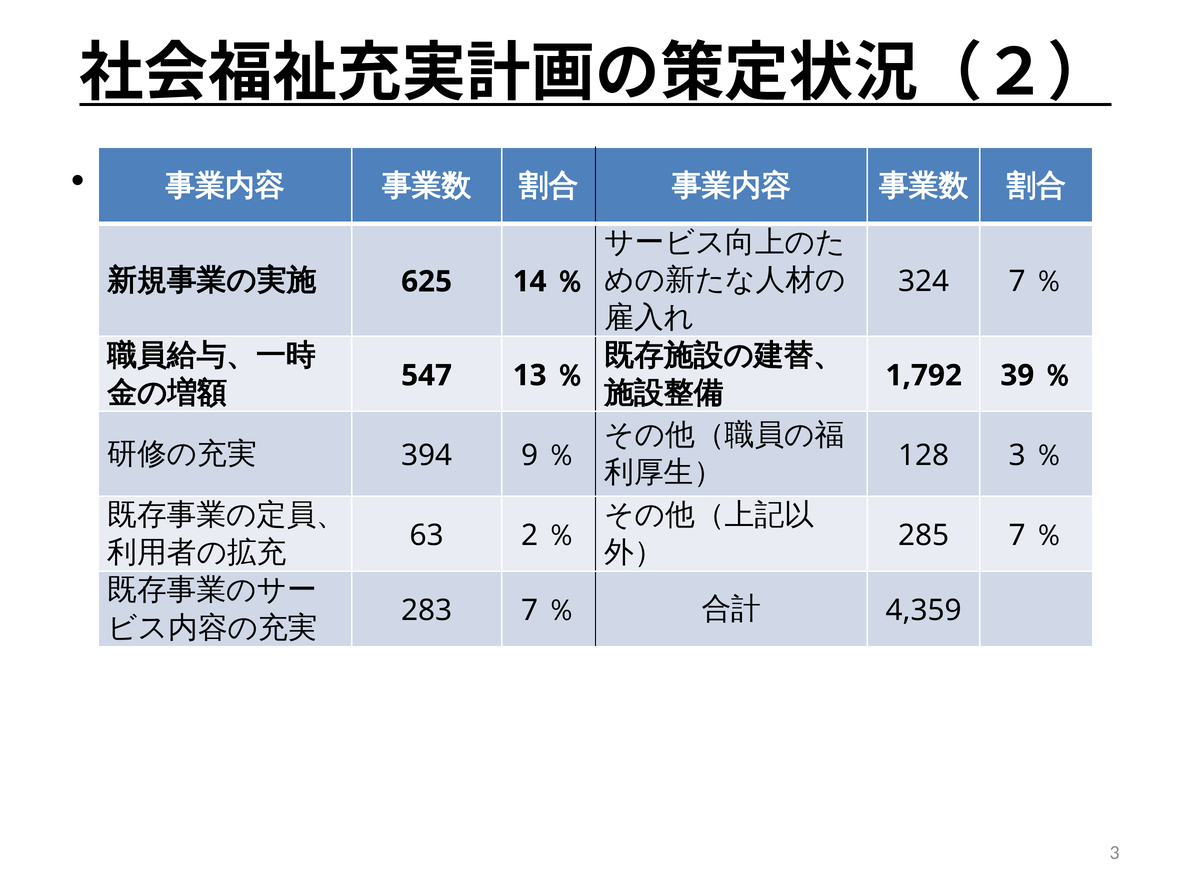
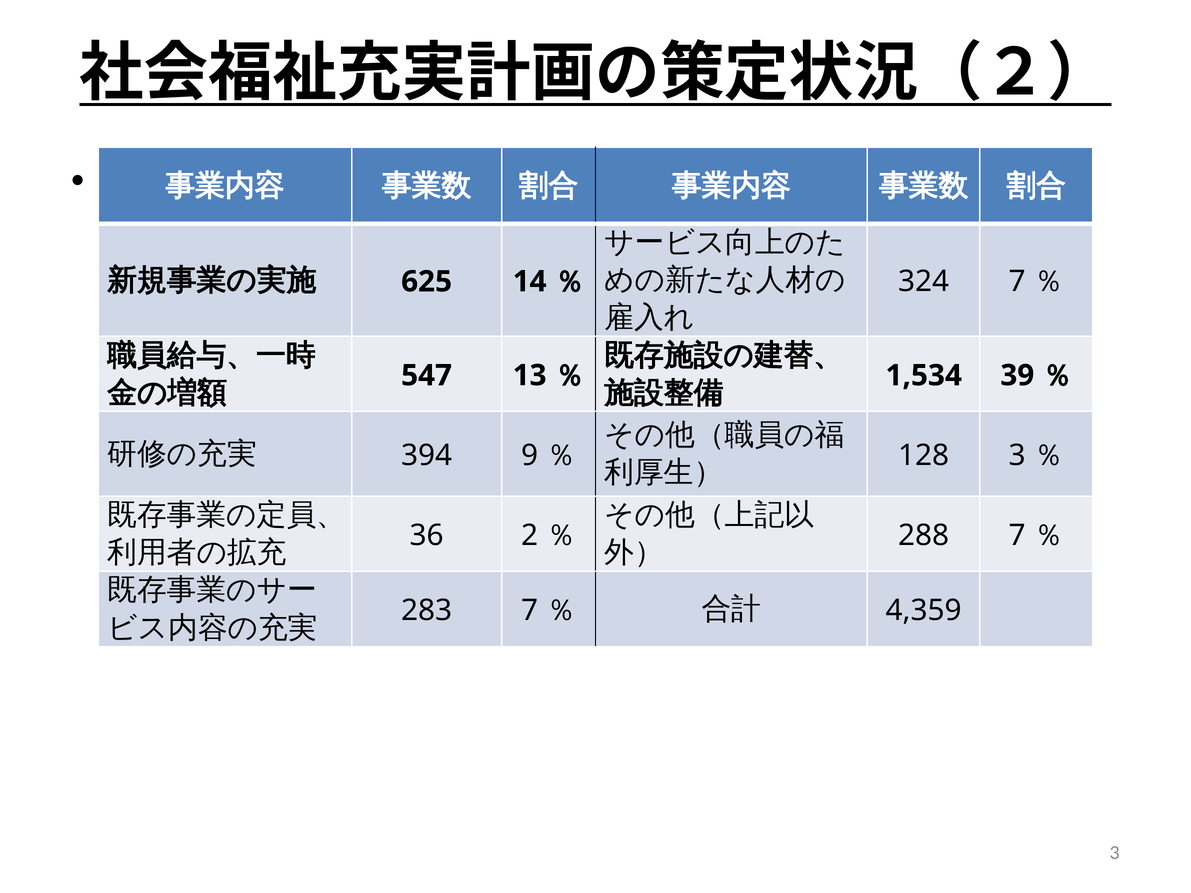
1,792: 1,792 -> 1,534 (924, 376)
63: 63 -> 36 (427, 536)
285: 285 -> 288 (924, 536)
